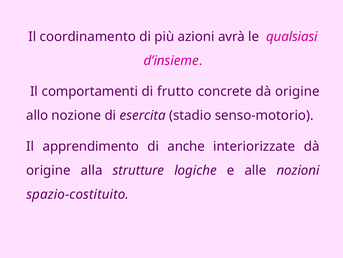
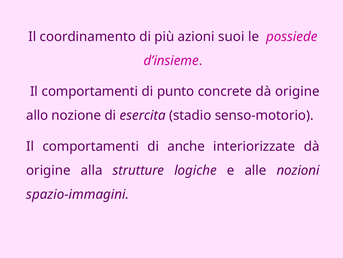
avrà: avrà -> suoi (231, 36)
qualsiasi: qualsiasi -> possiede (292, 36)
frutto: frutto -> punto (176, 91)
apprendimento: apprendimento -> comportamenti (91, 146)
spazio-costituito: spazio-costituito -> spazio-immagini (78, 194)
